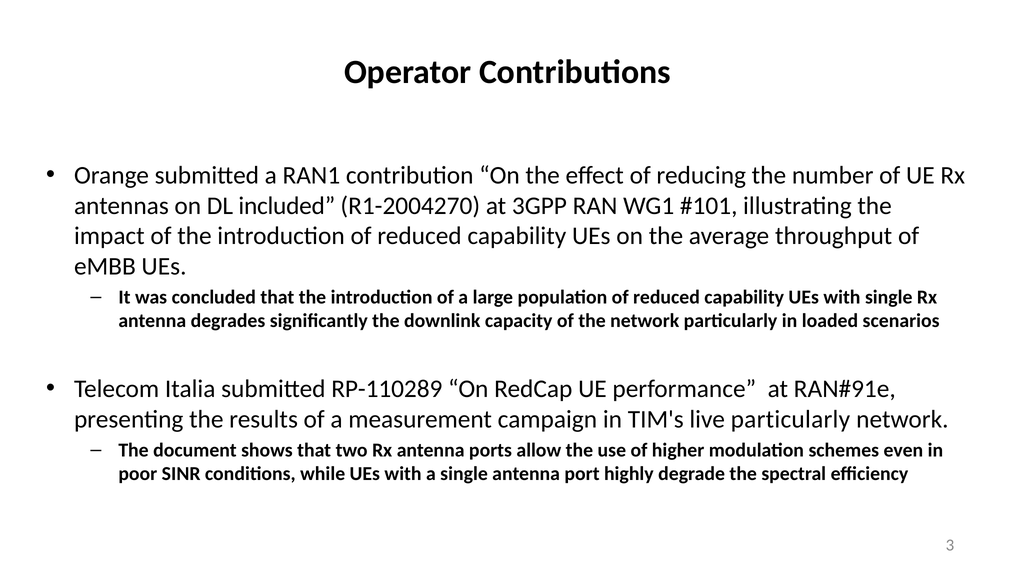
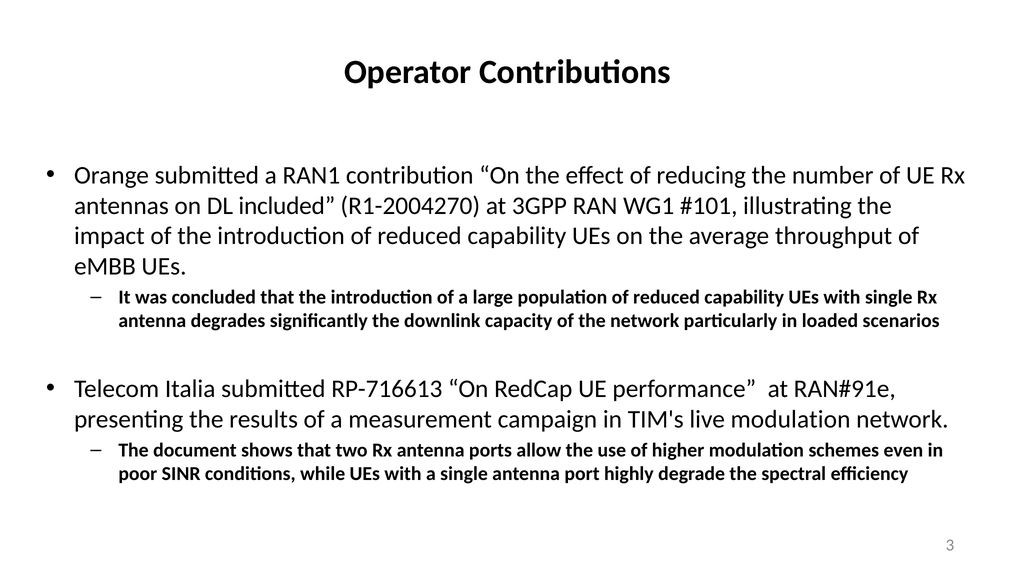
RP-110289: RP-110289 -> RP-716613 (387, 389)
live particularly: particularly -> modulation (790, 419)
